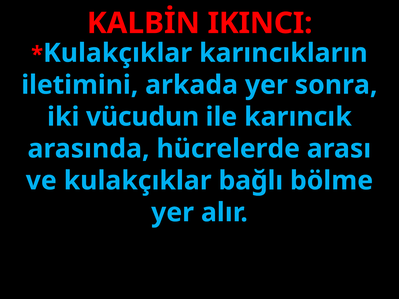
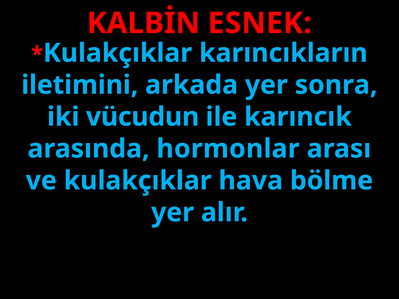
IKINCI: IKINCI -> ESNEK (260, 23)
hücrelerde: hücrelerde -> hormonlar (228, 149)
bağlı: bağlı -> hava (251, 181)
